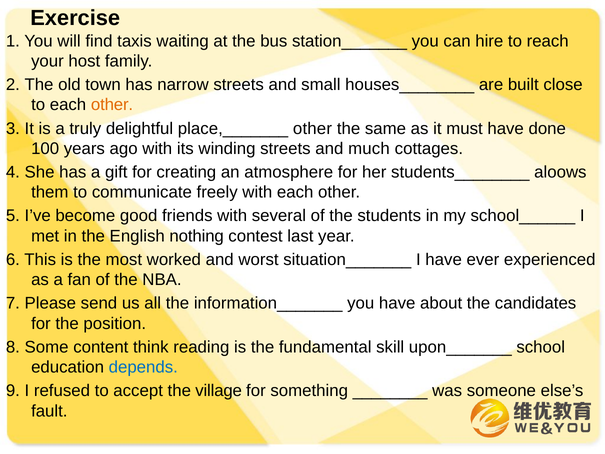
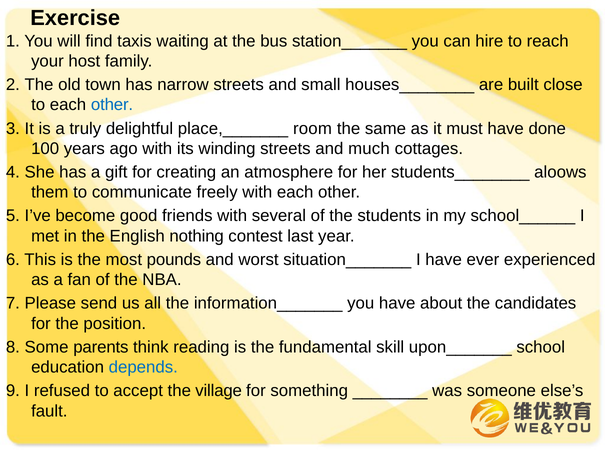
other colour: orange -> blue (112, 105)
place,_______ other: other -> room (312, 128)
worked: worked -> pounds (174, 260)
content: content -> parents (101, 347)
